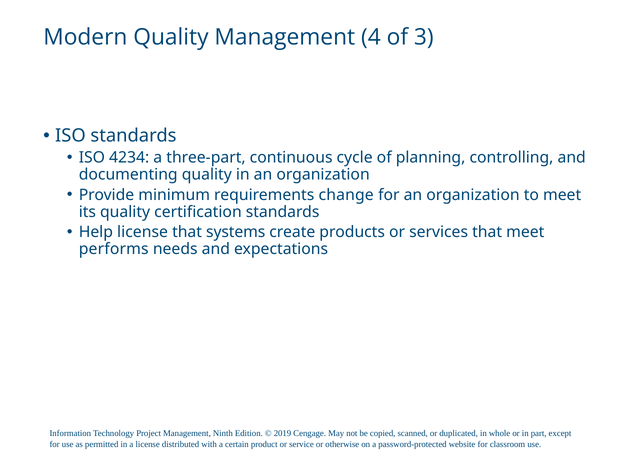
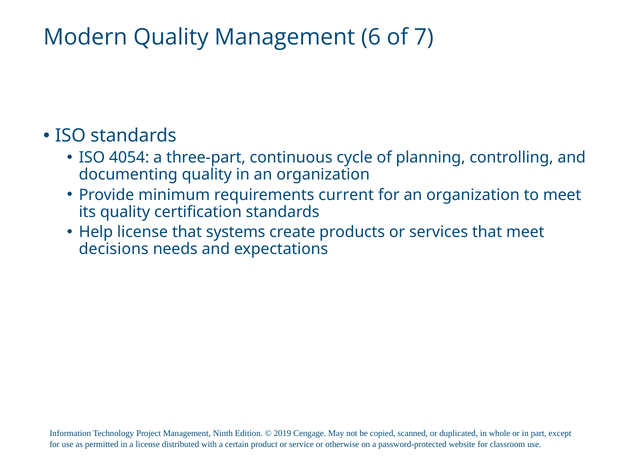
4: 4 -> 6 (371, 37)
3: 3 -> 7 (424, 37)
4234: 4234 -> 4054 (129, 157)
change: change -> current (346, 195)
performs: performs -> decisions (114, 249)
